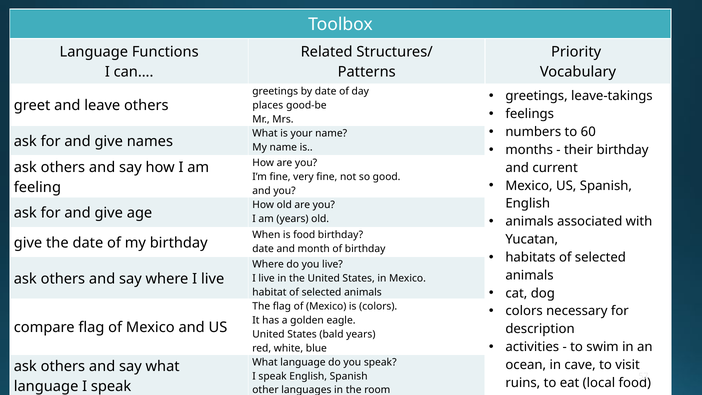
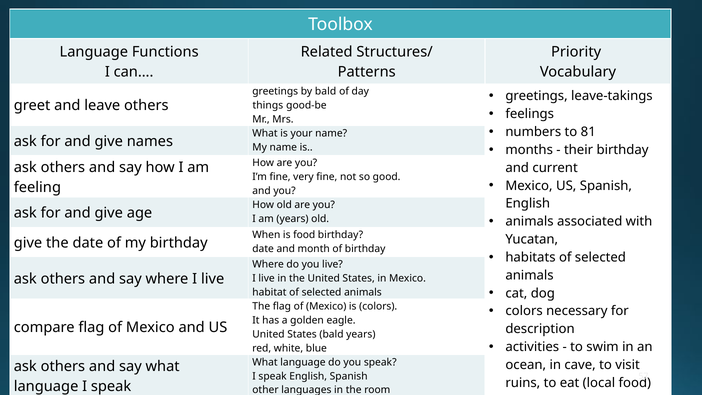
by date: date -> bald (326, 91)
places: places -> things (268, 105)
60: 60 -> 81 (588, 132)
